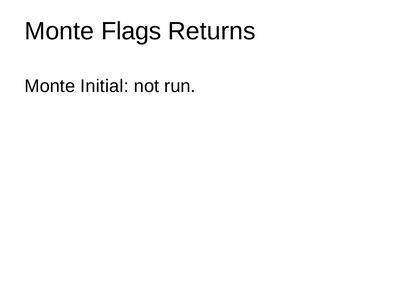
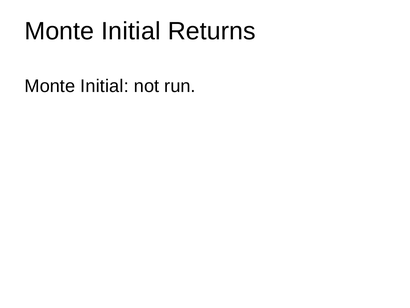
Flags: Flags -> Initial (131, 31)
